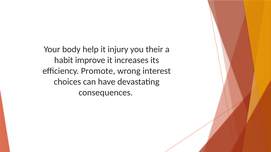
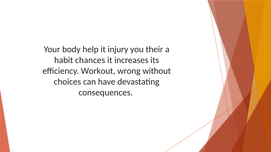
improve: improve -> chances (90, 60)
Promote: Promote -> Workout (98, 71)
interest: interest -> without (157, 71)
